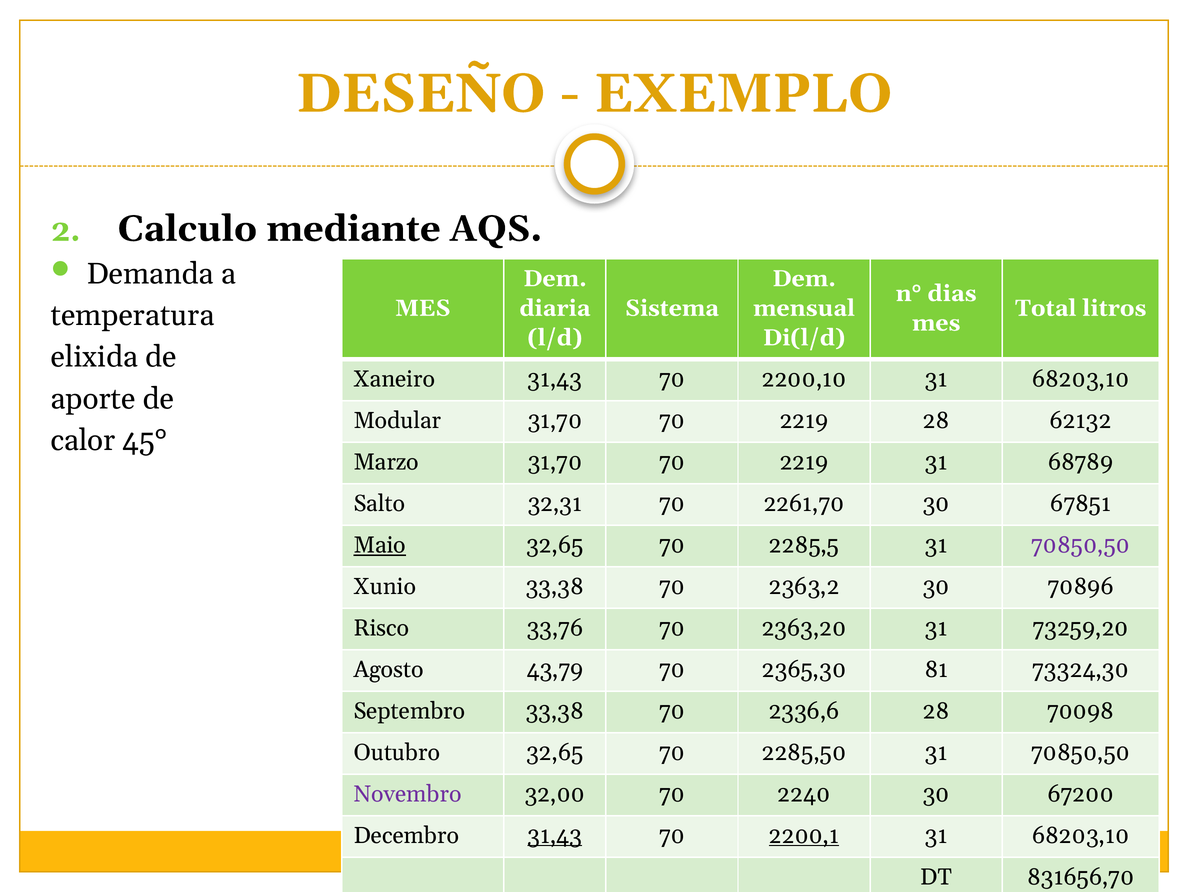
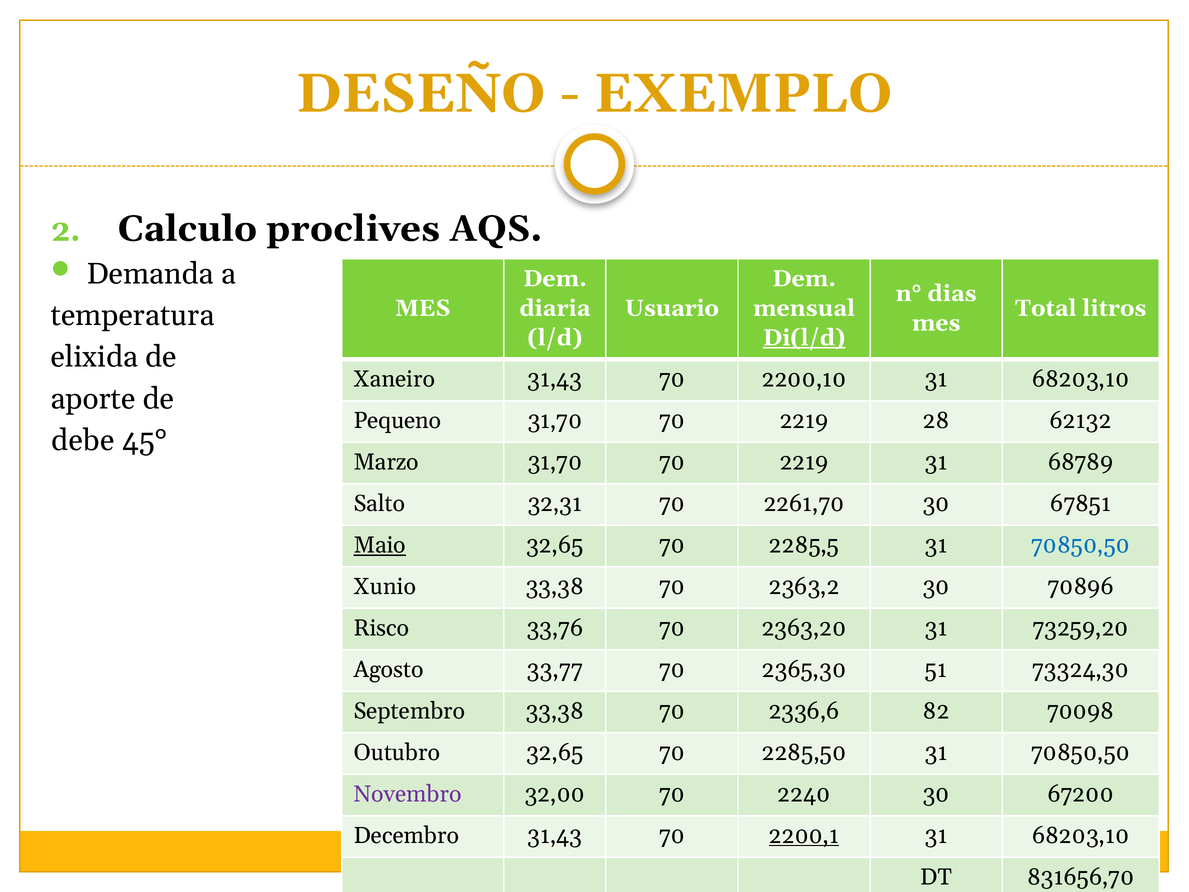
mediante: mediante -> proclives (353, 229)
Sistema: Sistema -> Usuario (672, 308)
Di(l/d underline: none -> present (804, 338)
Modular: Modular -> Pequeno (397, 421)
calor: calor -> debe (83, 440)
70850,50 colour: purple -> blue (1081, 545)
43,79: 43,79 -> 33,77 (555, 669)
81: 81 -> 51 (936, 669)
2336,6 28: 28 -> 82 (936, 711)
31,43 underline: present -> none (555, 835)
